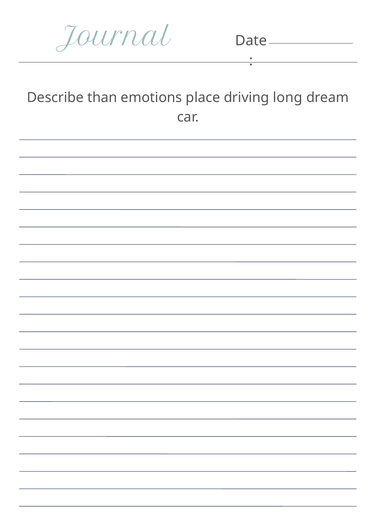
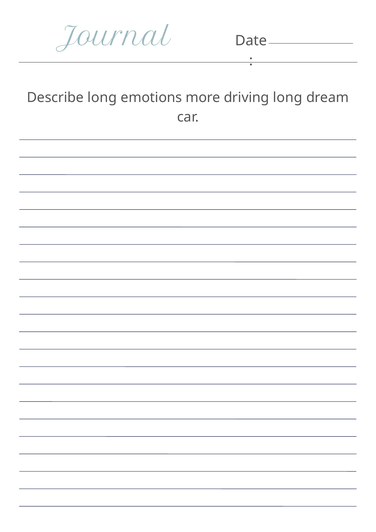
Describe than: than -> long (102, 98)
place: place -> more (203, 98)
